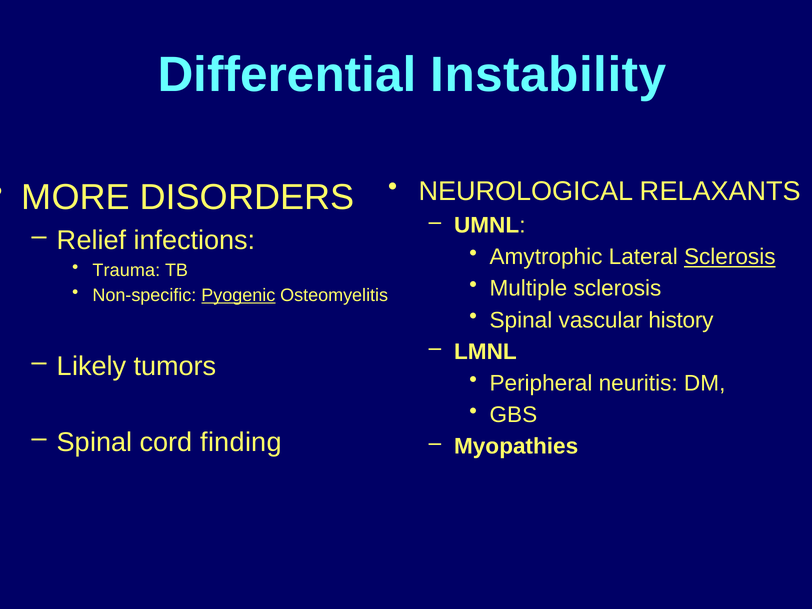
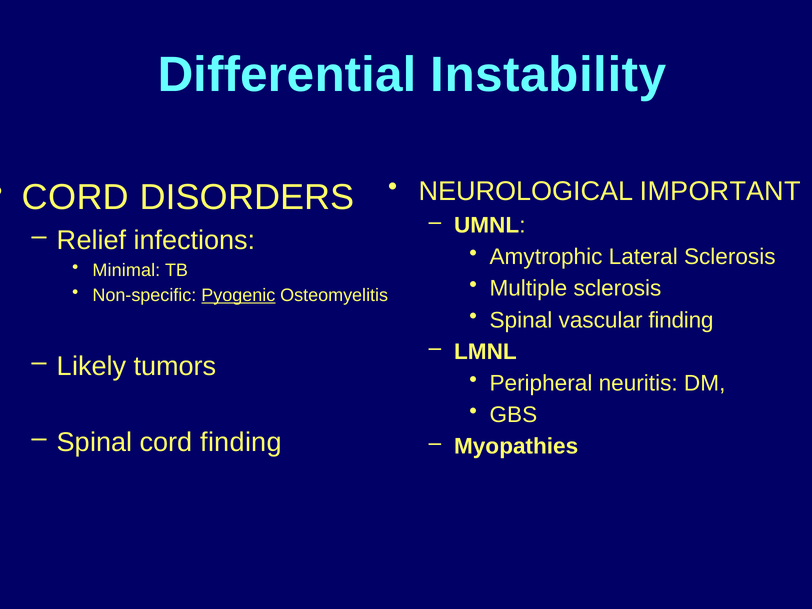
RELAXANTS: RELAXANTS -> IMPORTANT (720, 191)
MORE: MORE -> CORD (75, 197)
Sclerosis underline: present -> none (730, 257)
Trauma: Trauma -> Minimal (126, 270)
vascular history: history -> finding (681, 320)
